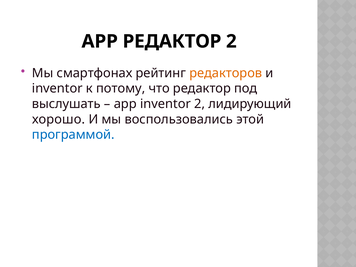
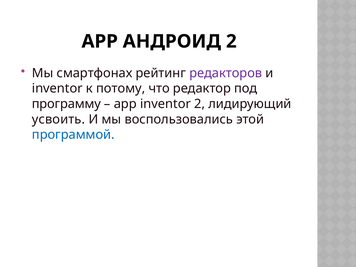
APP РЕДАКТОР: РЕДАКТОР -> АНДРОИД (172, 41)
редакторов colour: orange -> purple (226, 73)
выслушать: выслушать -> программу (66, 104)
хорошо: хорошо -> усвоить (59, 119)
